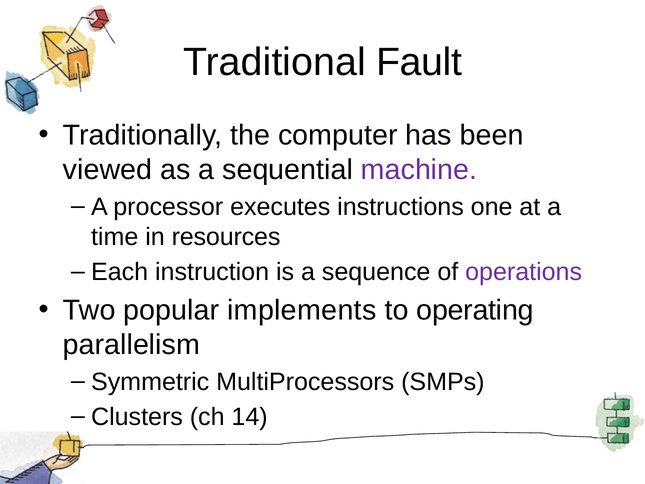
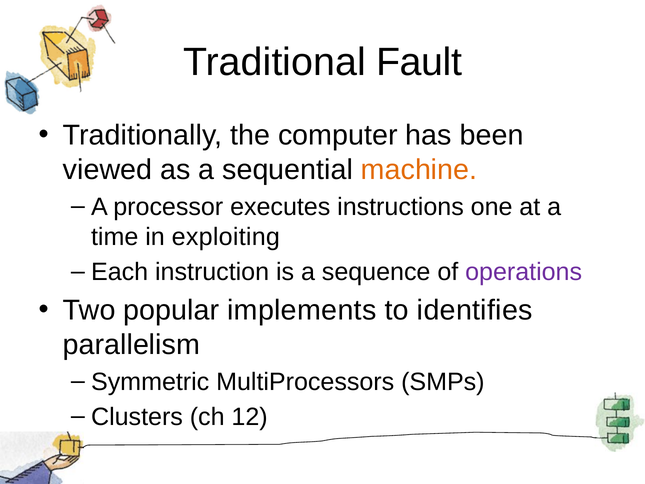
machine colour: purple -> orange (419, 170)
resources: resources -> exploiting (226, 237)
operating: operating -> identifies (475, 310)
14: 14 -> 12 (250, 417)
